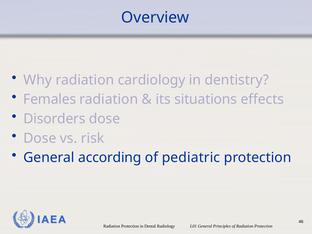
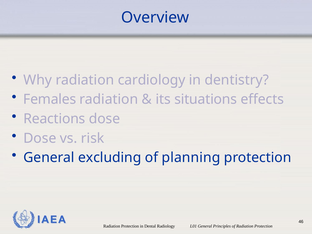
Disorders: Disorders -> Reactions (54, 119)
according: according -> excluding (110, 158)
pediatric: pediatric -> planning (191, 158)
